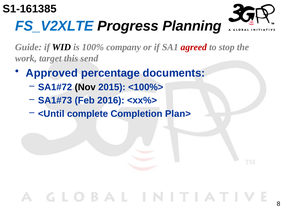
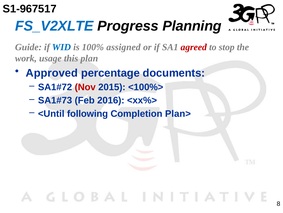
S1-161385: S1-161385 -> S1-967517 (30, 9)
WID colour: black -> blue (61, 47)
company: company -> assigned (123, 47)
target: target -> usage (50, 58)
send: send -> plan (89, 58)
Nov colour: black -> red (85, 87)
complete: complete -> following (88, 113)
